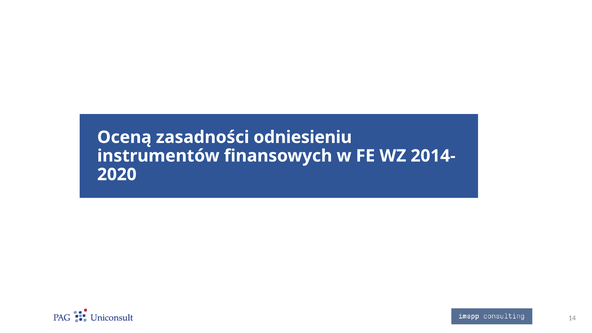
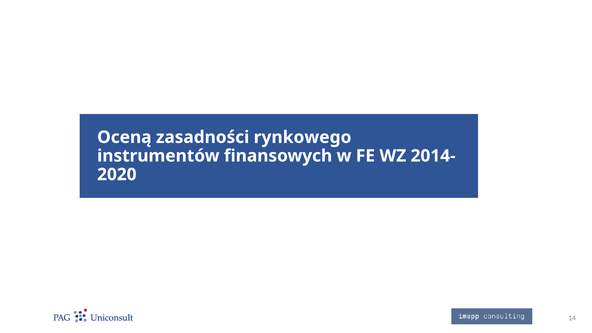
odniesieniu: odniesieniu -> rynkowego (303, 137)
